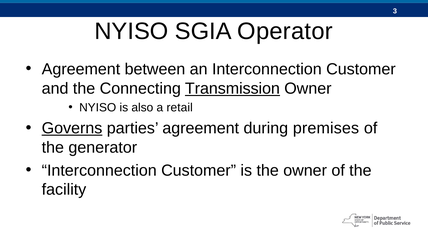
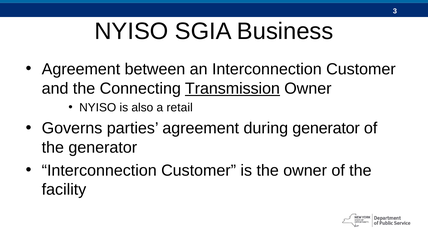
Operator: Operator -> Business (285, 31)
Governs underline: present -> none (72, 128)
during premises: premises -> generator (326, 128)
